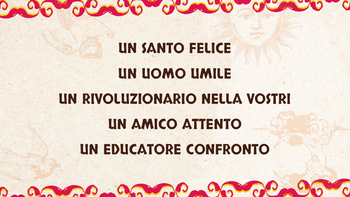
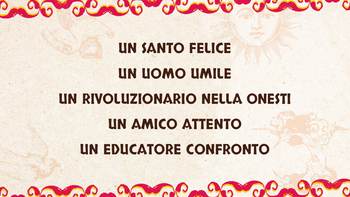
VOSTRI: VOSTRI -> ONESTI (269, 99)
